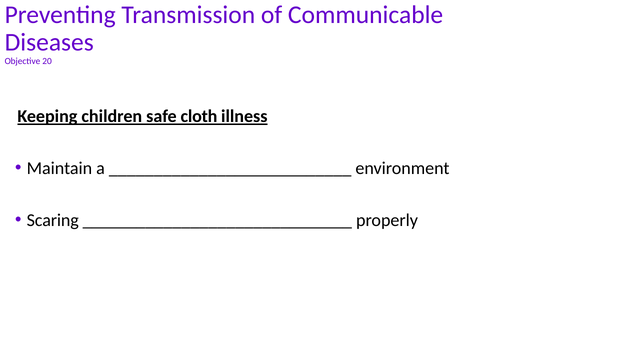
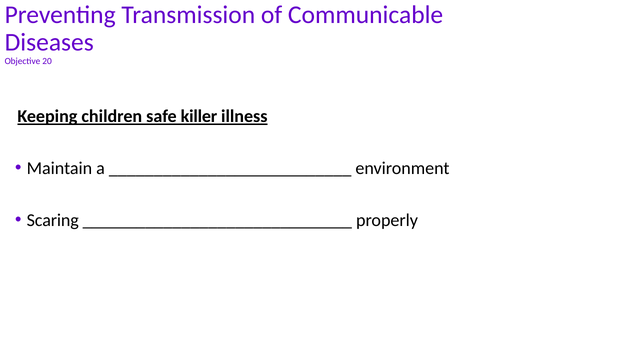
cloth: cloth -> killer (199, 116)
